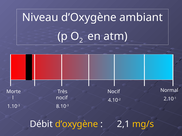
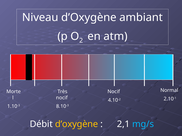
mg/s colour: yellow -> light blue (143, 124)
